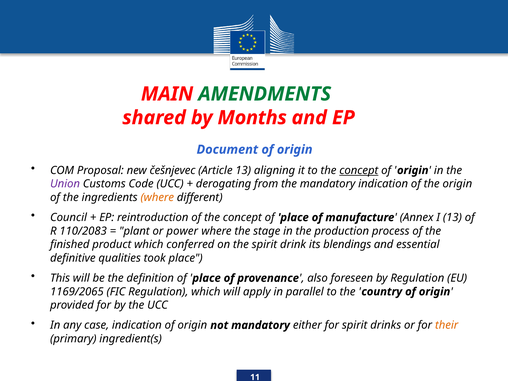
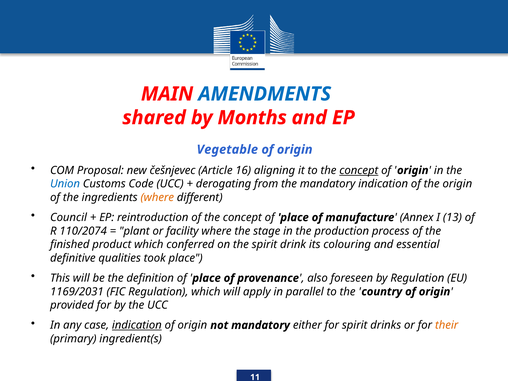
AMENDMENTS colour: green -> blue (265, 94)
Document: Document -> Vegetable (227, 150)
Article 13: 13 -> 16 (243, 170)
Union colour: purple -> blue (65, 184)
110/2083: 110/2083 -> 110/2074 (83, 231)
power: power -> facility (182, 231)
blendings: blendings -> colouring (347, 245)
1169/2065: 1169/2065 -> 1169/2031 (77, 292)
indication underline: none -> present (137, 325)
